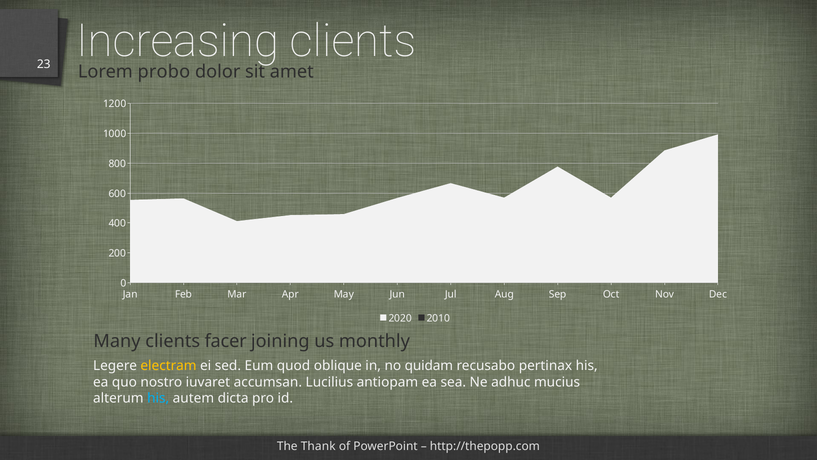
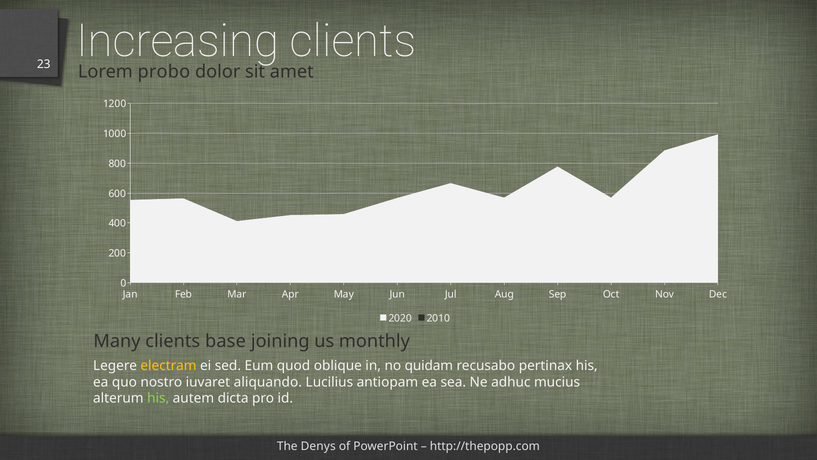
facer: facer -> base (225, 341)
accumsan: accumsan -> aliquando (268, 382)
his colour: light blue -> light green (158, 398)
Thank: Thank -> Denys (318, 446)
